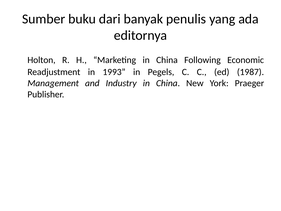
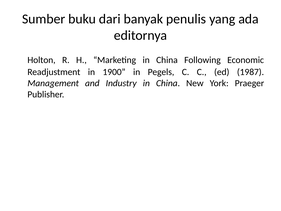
1993: 1993 -> 1900 (114, 72)
